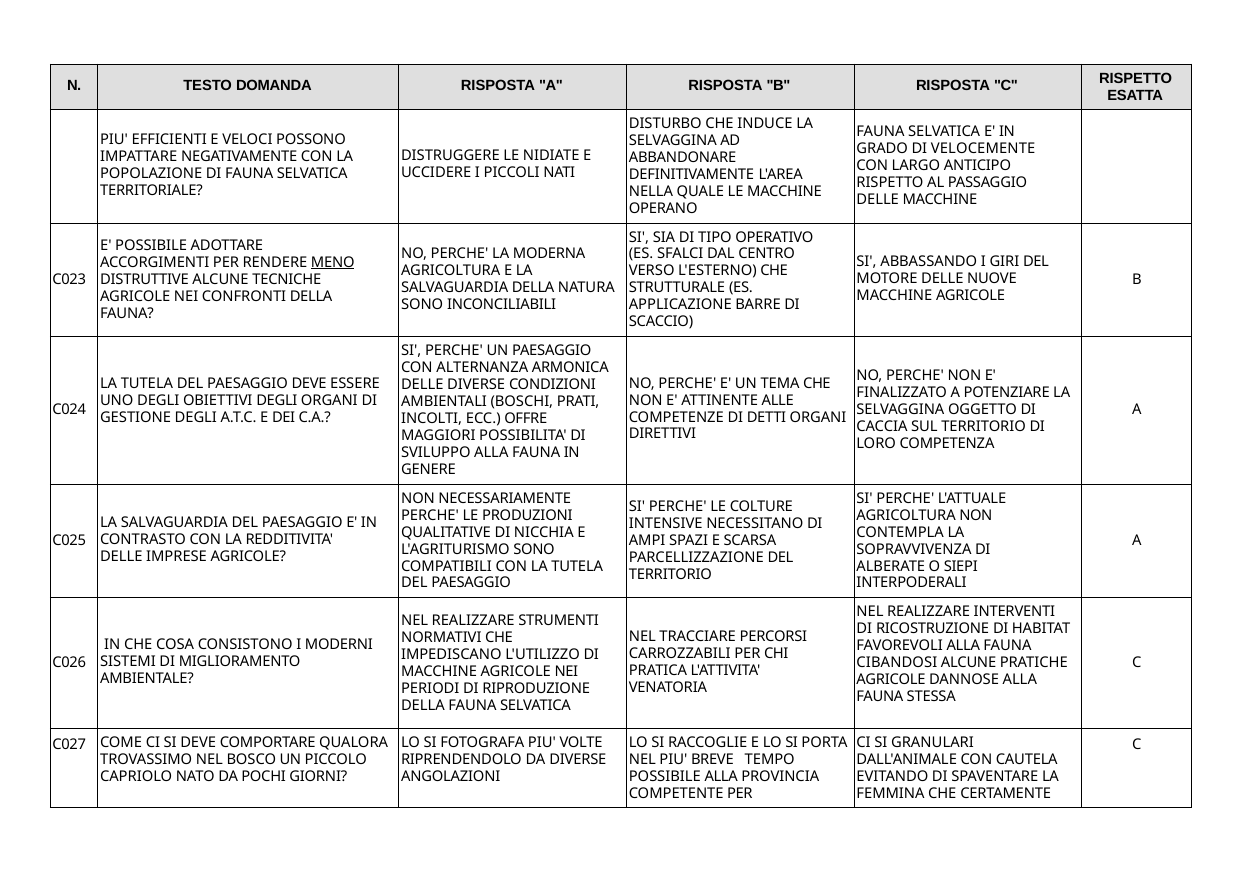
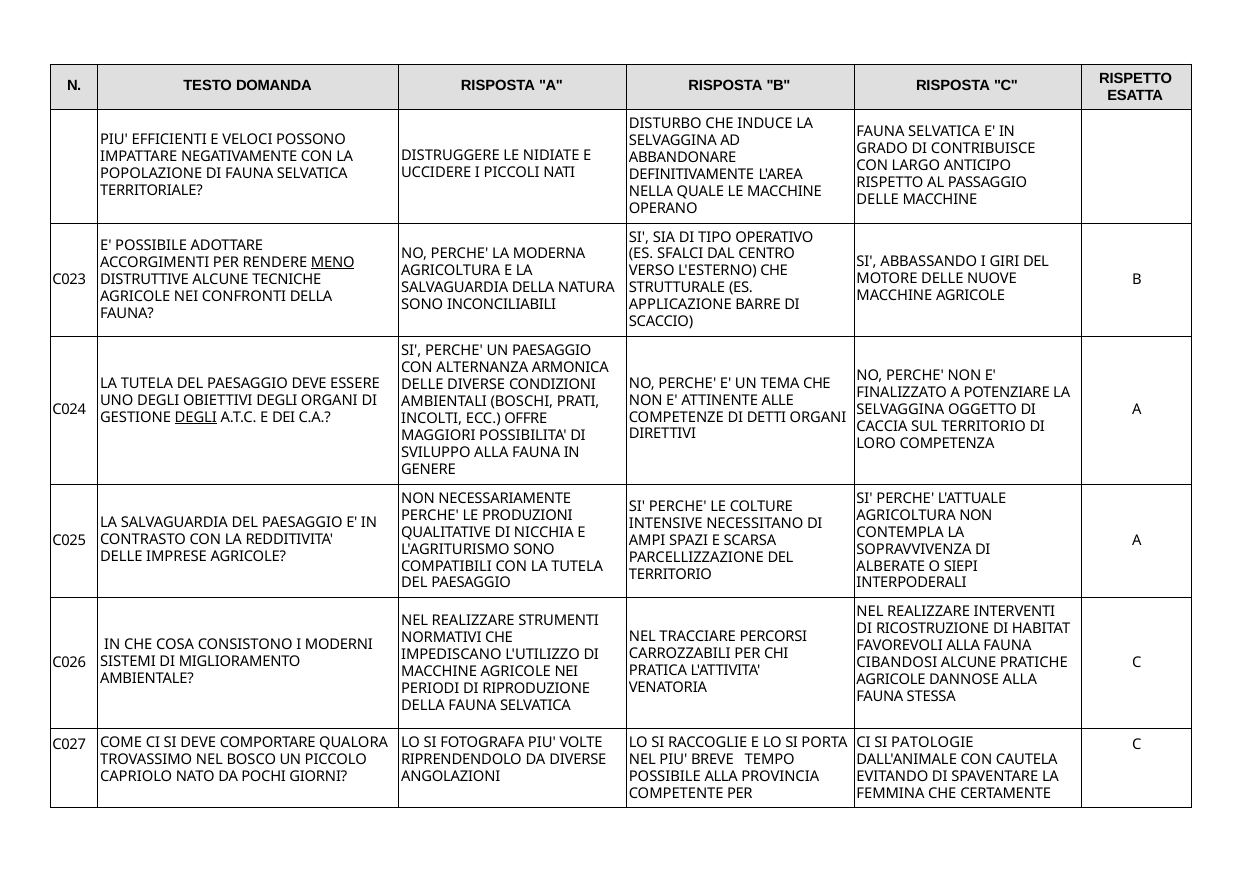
VELOCEMENTE: VELOCEMENTE -> CONTRIBUISCE (983, 149)
DEGLI underline: none -> present (196, 417)
GRANULARI: GRANULARI -> PATOLOGIE (932, 742)
